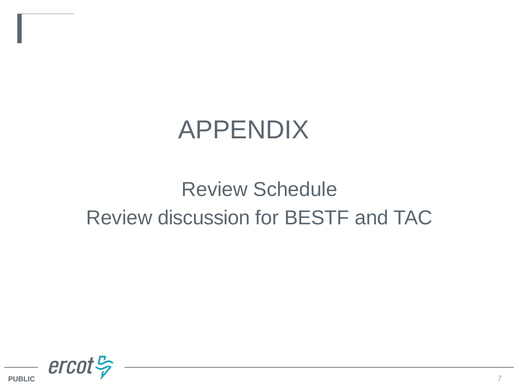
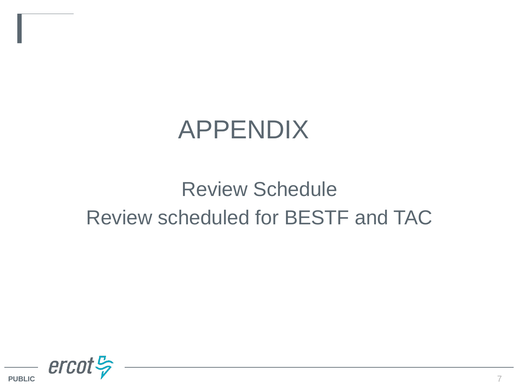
discussion: discussion -> scheduled (204, 218)
